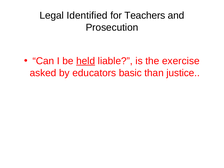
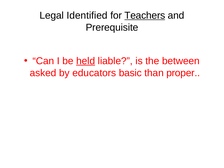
Teachers underline: none -> present (145, 15)
Prosecution: Prosecution -> Prerequisite (112, 27)
exercise: exercise -> between (181, 61)
justice: justice -> proper (183, 73)
